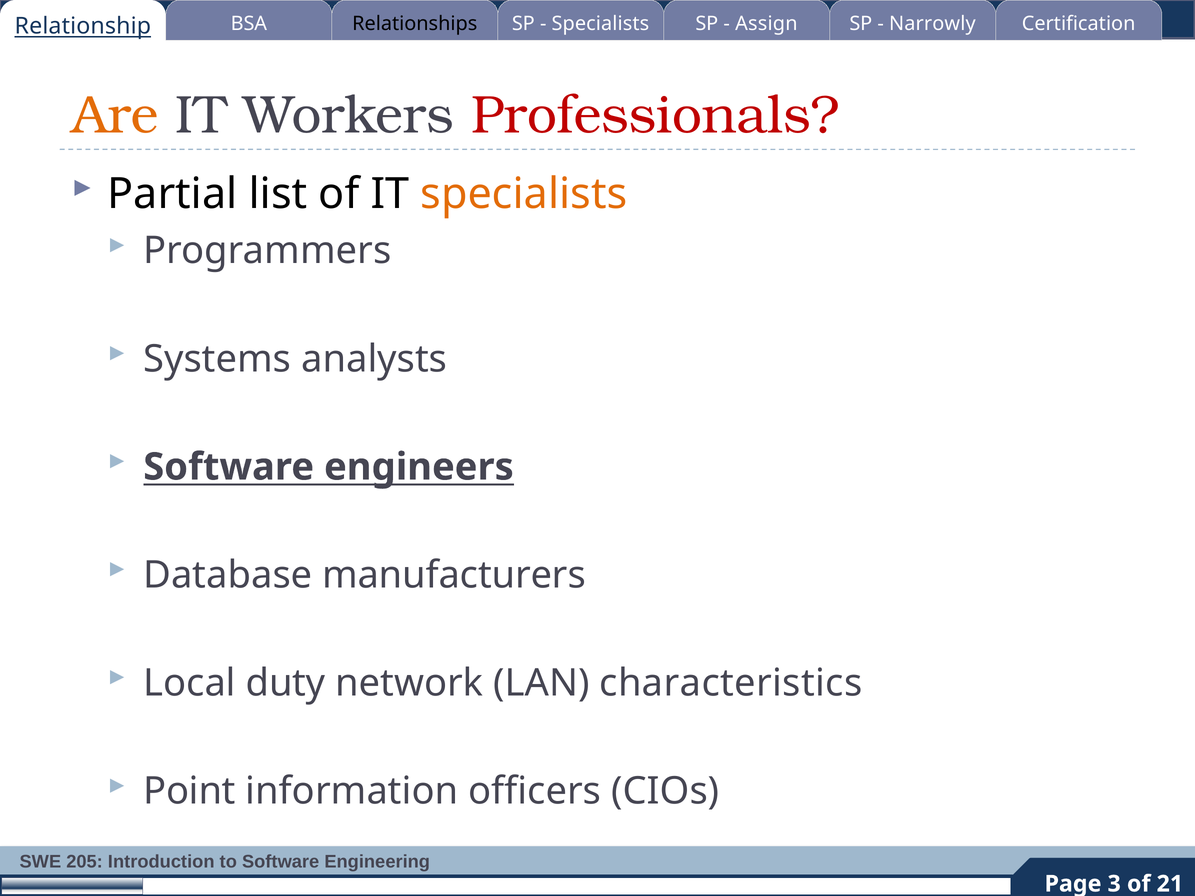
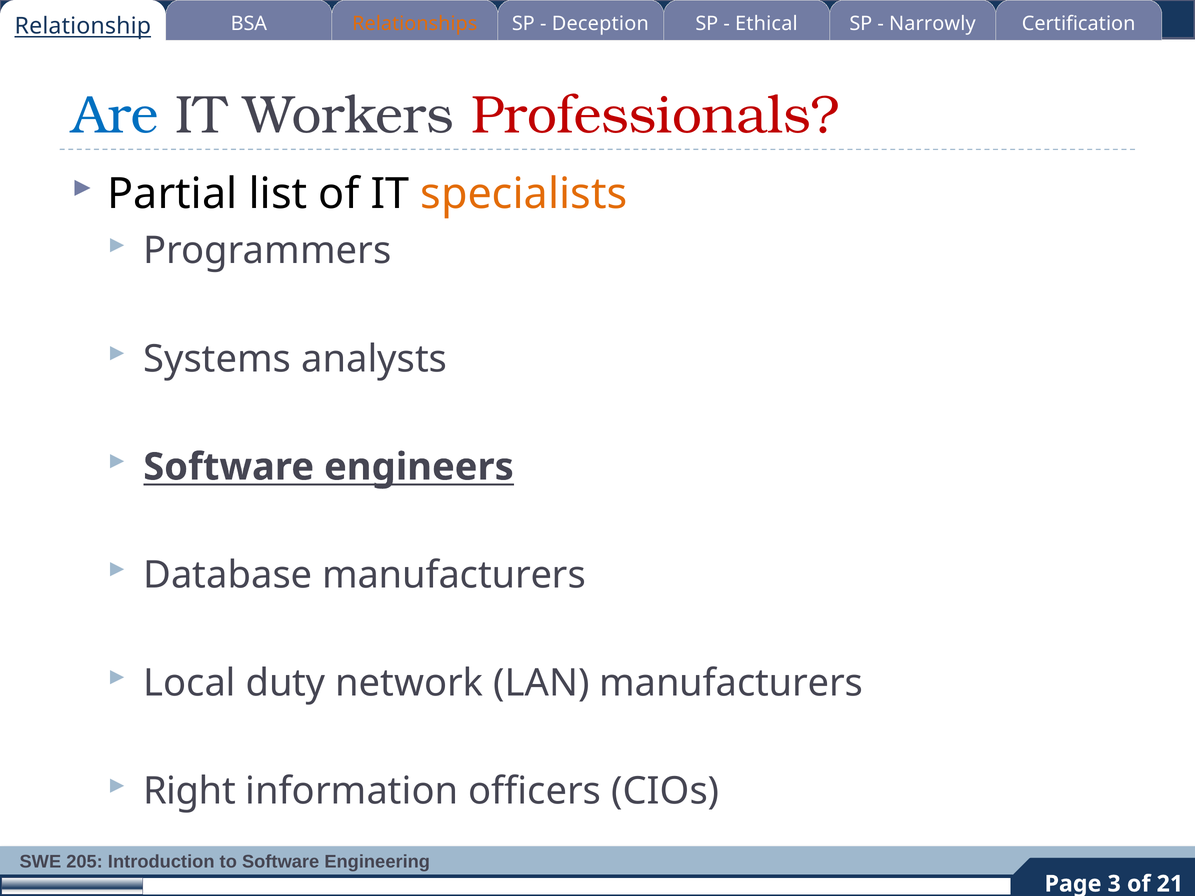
Relationships colour: black -> orange (415, 23)
Specialists: Specialists -> Deception (600, 23)
Assign: Assign -> Ethical (766, 23)
Are colour: orange -> blue (115, 115)
LAN characteristics: characteristics -> manufacturers (731, 683)
Point: Point -> Right (190, 791)
